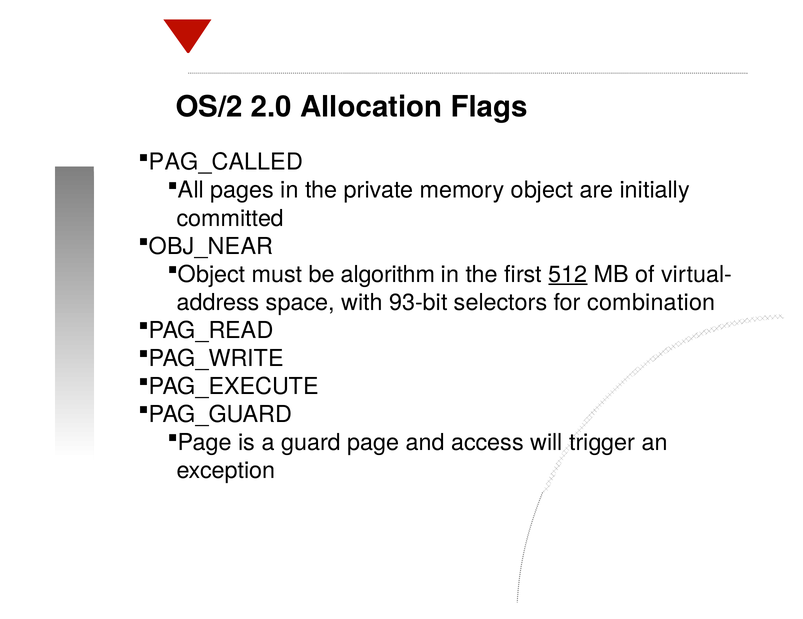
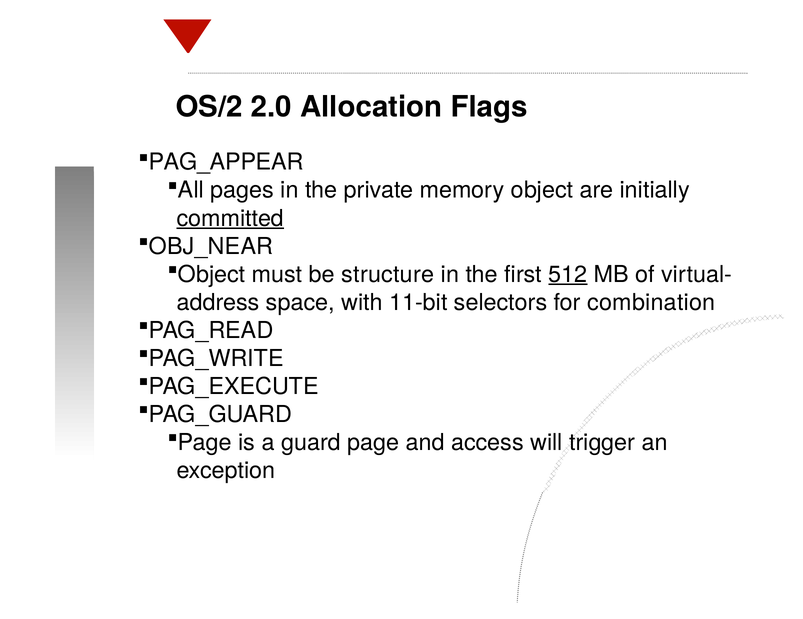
PAG_CALLED: PAG_CALLED -> PAG_APPEAR (226, 162)
committed underline: none -> present (230, 218)
algorithm: algorithm -> structure (388, 274)
93-bit: 93-bit -> 11-bit (418, 302)
